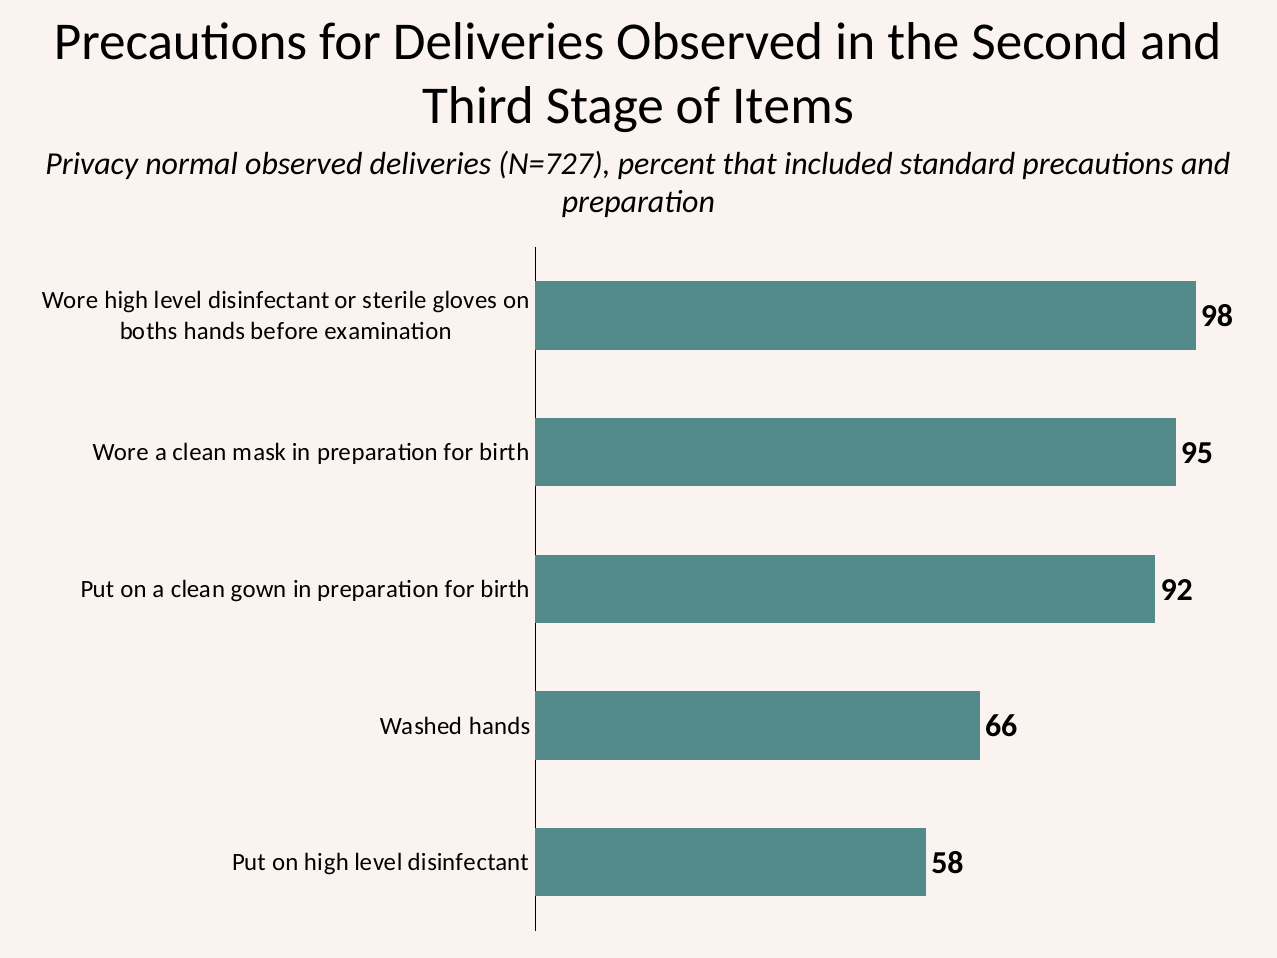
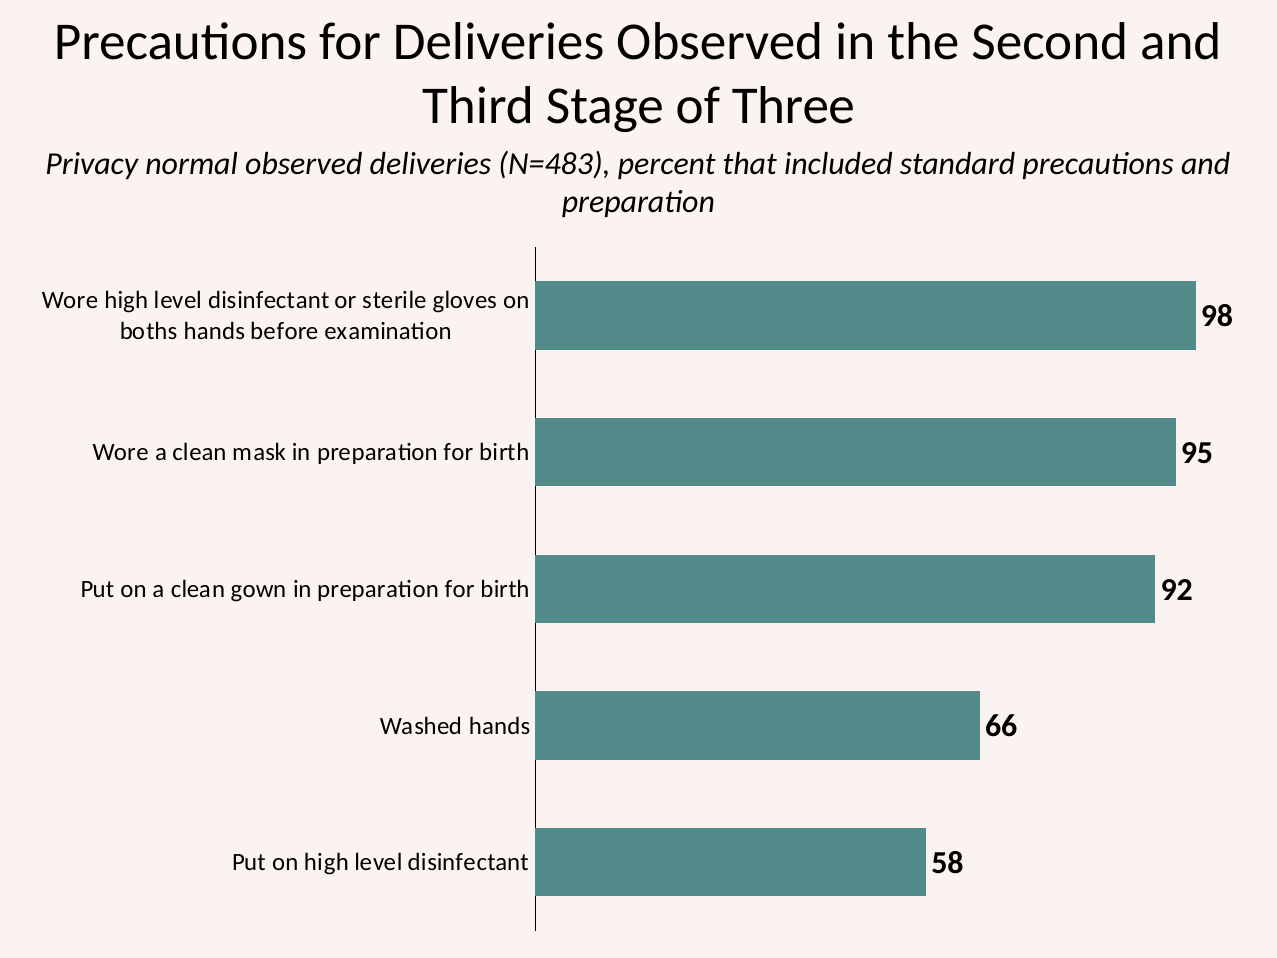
Items: Items -> Three (793, 106)
N=727: N=727 -> N=483 (555, 164)
